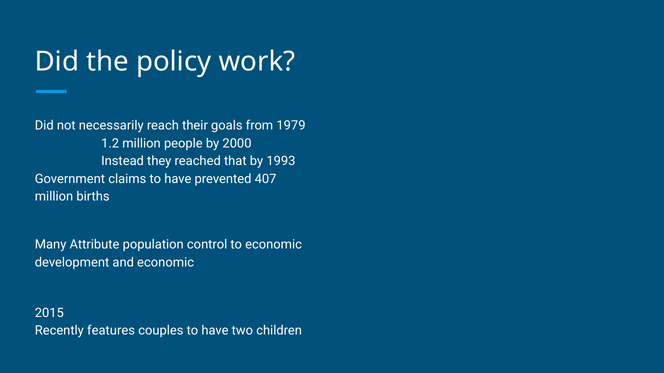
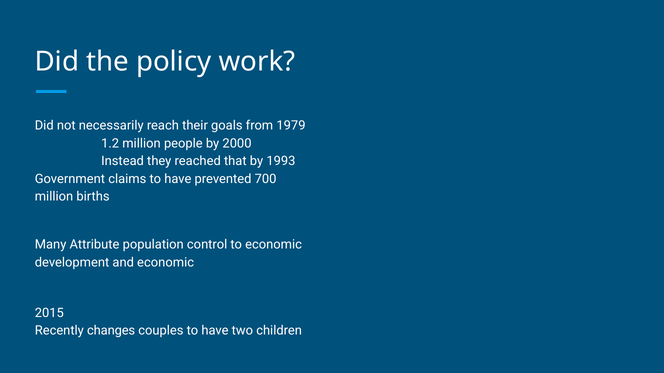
407: 407 -> 700 (266, 179)
features: features -> changes (111, 331)
